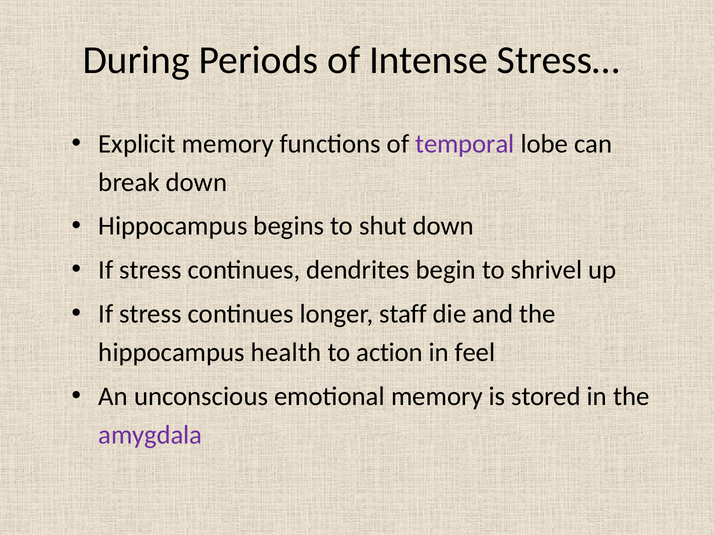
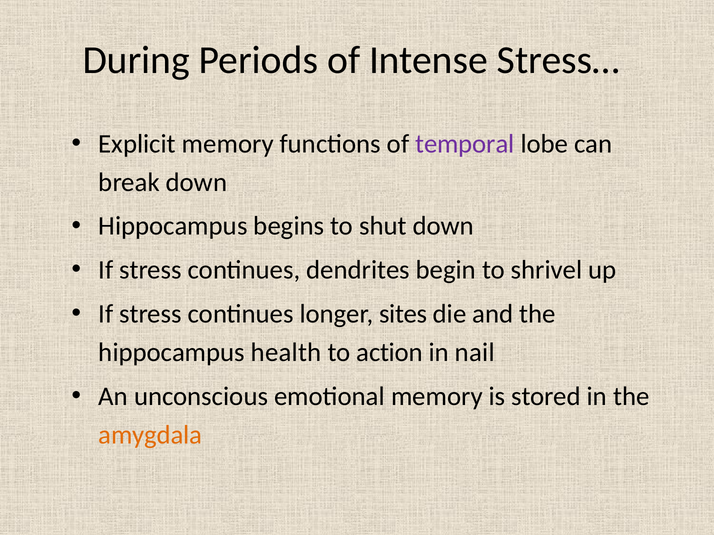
staff: staff -> sites (403, 314)
feel: feel -> nail (475, 353)
amygdala colour: purple -> orange (150, 435)
